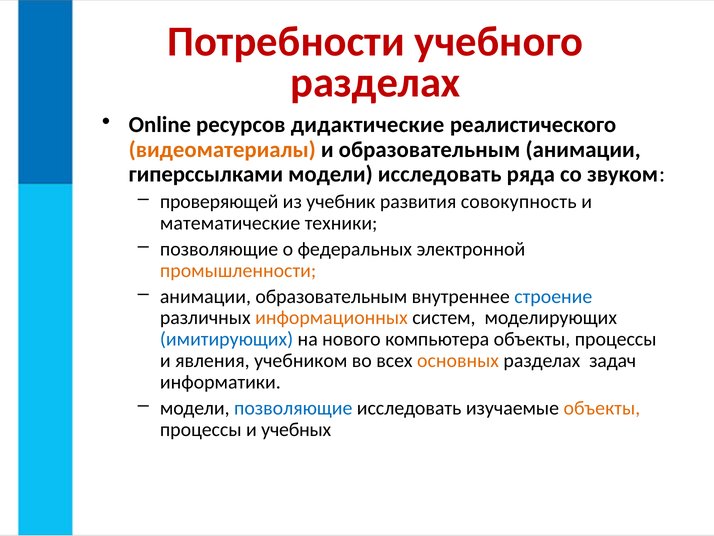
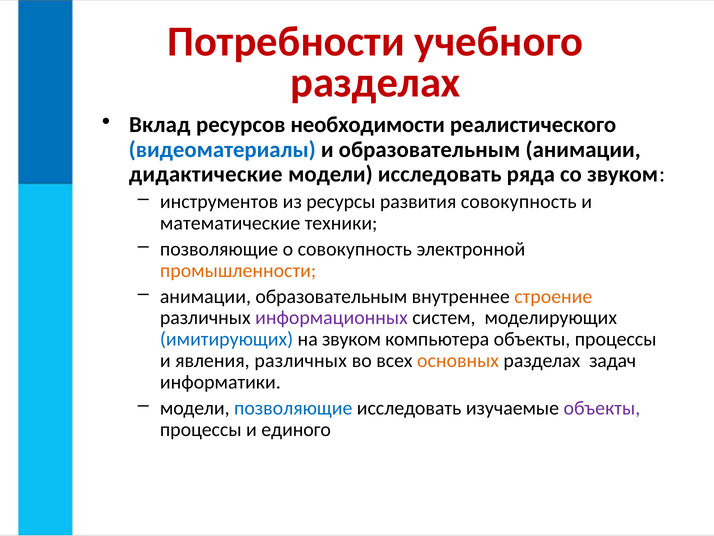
Online: Online -> Вклад (160, 125)
дидактические: дидактические -> необходимости (368, 125)
видеоматериалы colour: orange -> blue (222, 149)
гиперссылками: гиперссылками -> дидактические (206, 174)
проверяющей: проверяющей -> инструментов (219, 201)
учебник: учебник -> ресурсы (341, 201)
о федеральных: федеральных -> совокупность (355, 249)
строение colour: blue -> orange (553, 296)
информационных colour: orange -> purple (331, 318)
на нового: нового -> звуком (352, 339)
явления учебником: учебником -> различных (301, 360)
объекты colour: orange -> purple (602, 408)
учебных: учебных -> единого (296, 429)
